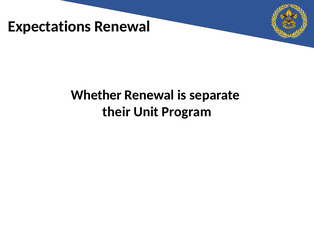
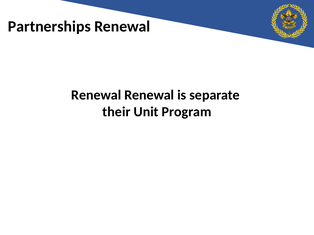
Expectations: Expectations -> Partnerships (49, 26)
Whether: Whether -> Renewal (96, 95)
